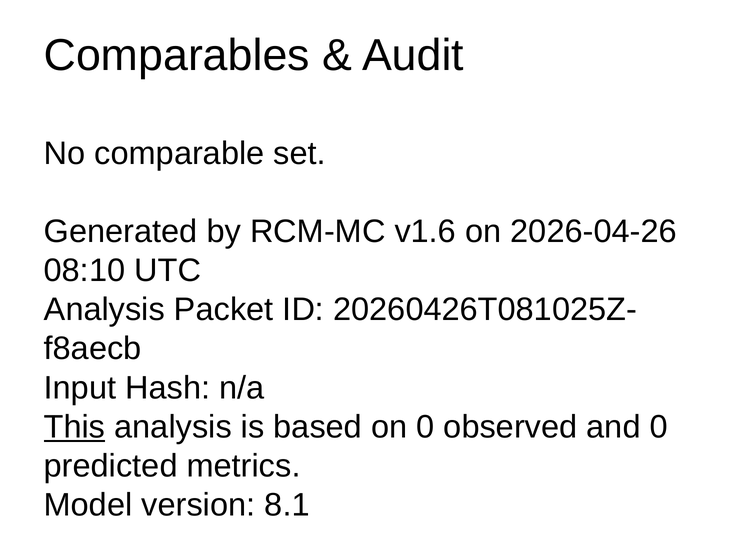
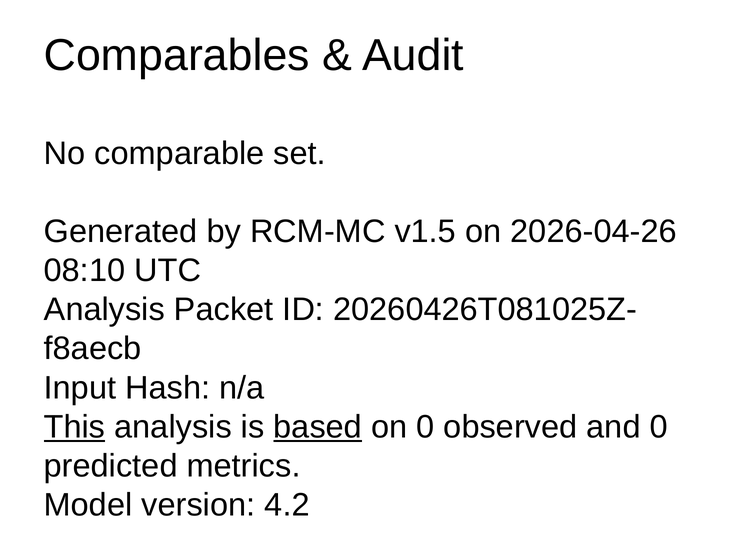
v1.6: v1.6 -> v1.5 (425, 232)
based underline: none -> present (318, 427)
8.1: 8.1 -> 4.2 (287, 505)
